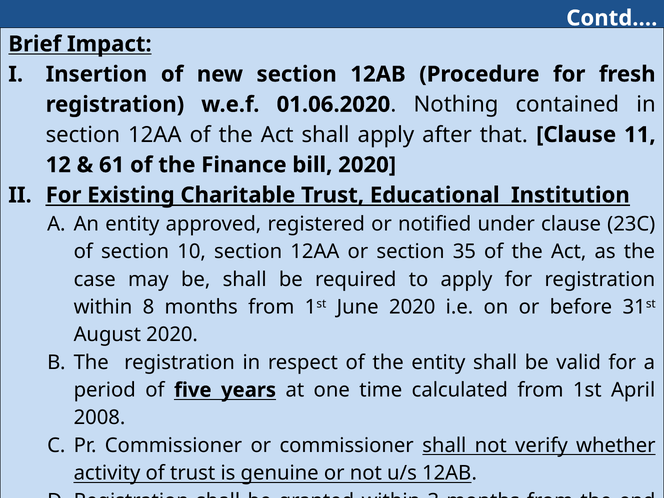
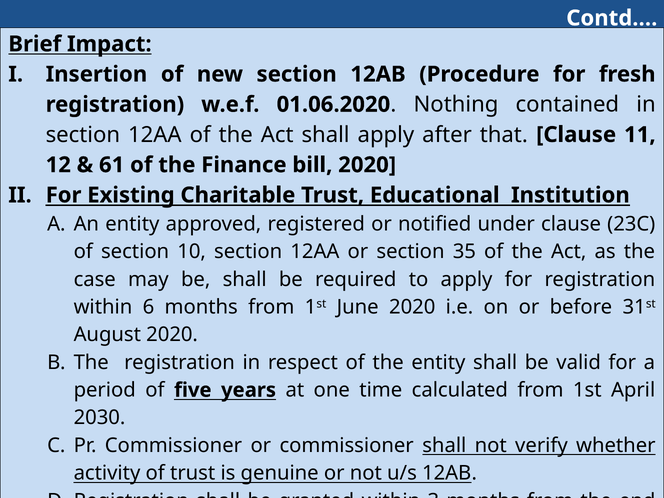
within 8: 8 -> 6 (148, 307)
2008: 2008 -> 2030 (99, 418)
